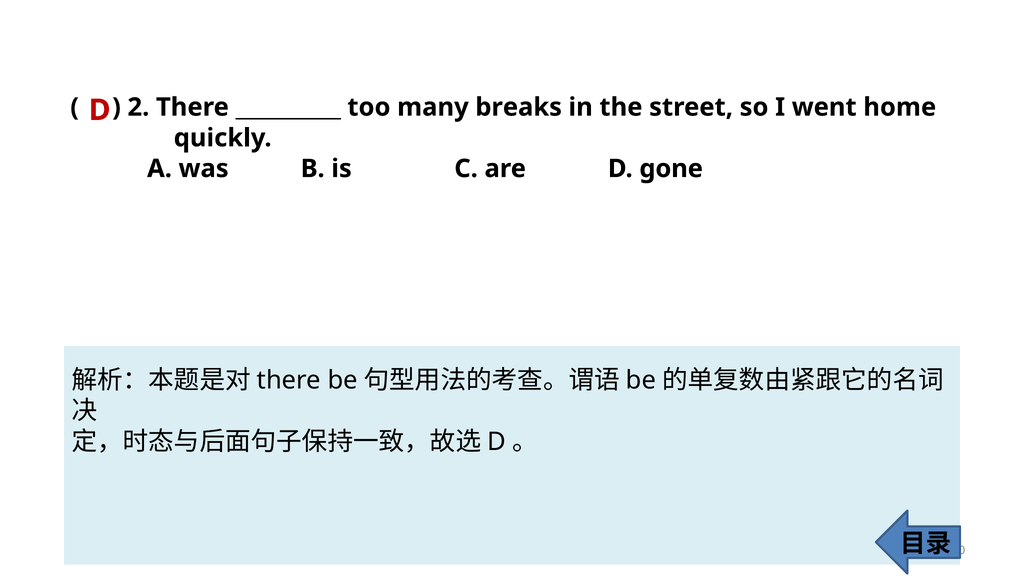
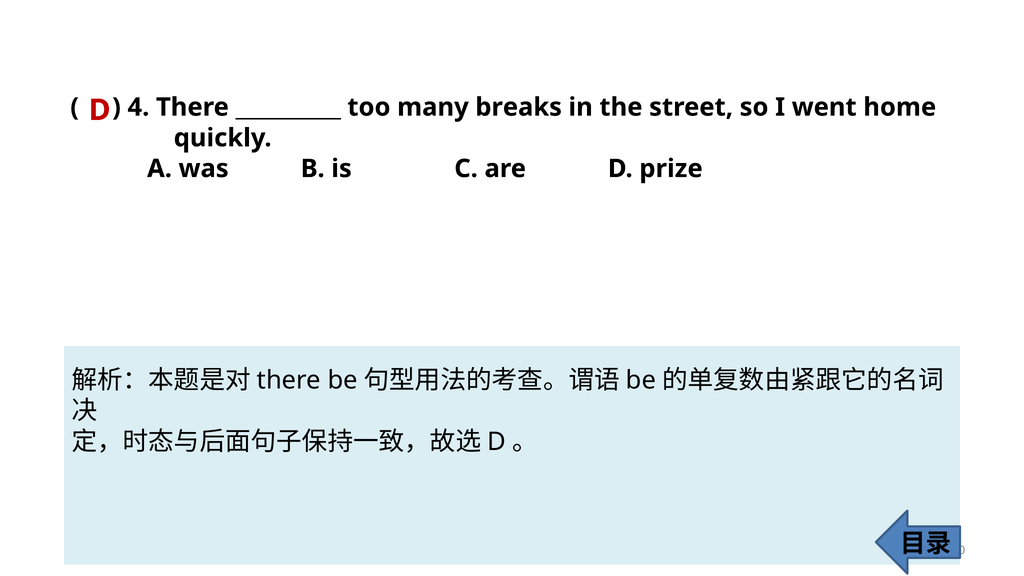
2: 2 -> 4 (138, 107)
gone: gone -> prize (671, 169)
